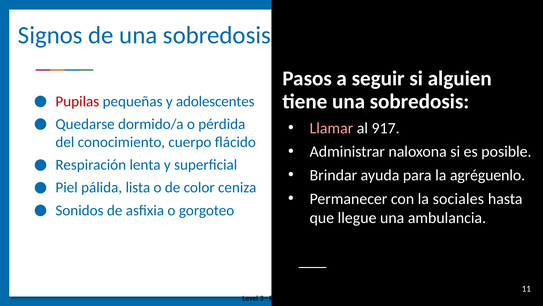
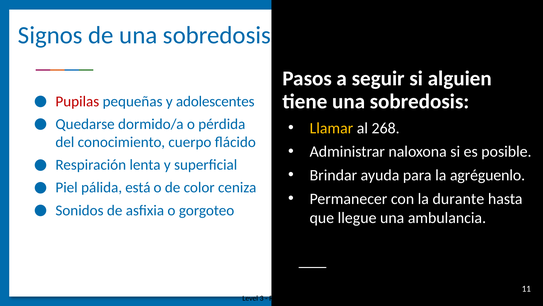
Llamar colour: pink -> yellow (331, 128)
917: 917 -> 268 (386, 128)
lista: lista -> está (138, 187)
sociales: sociales -> durante (458, 199)
